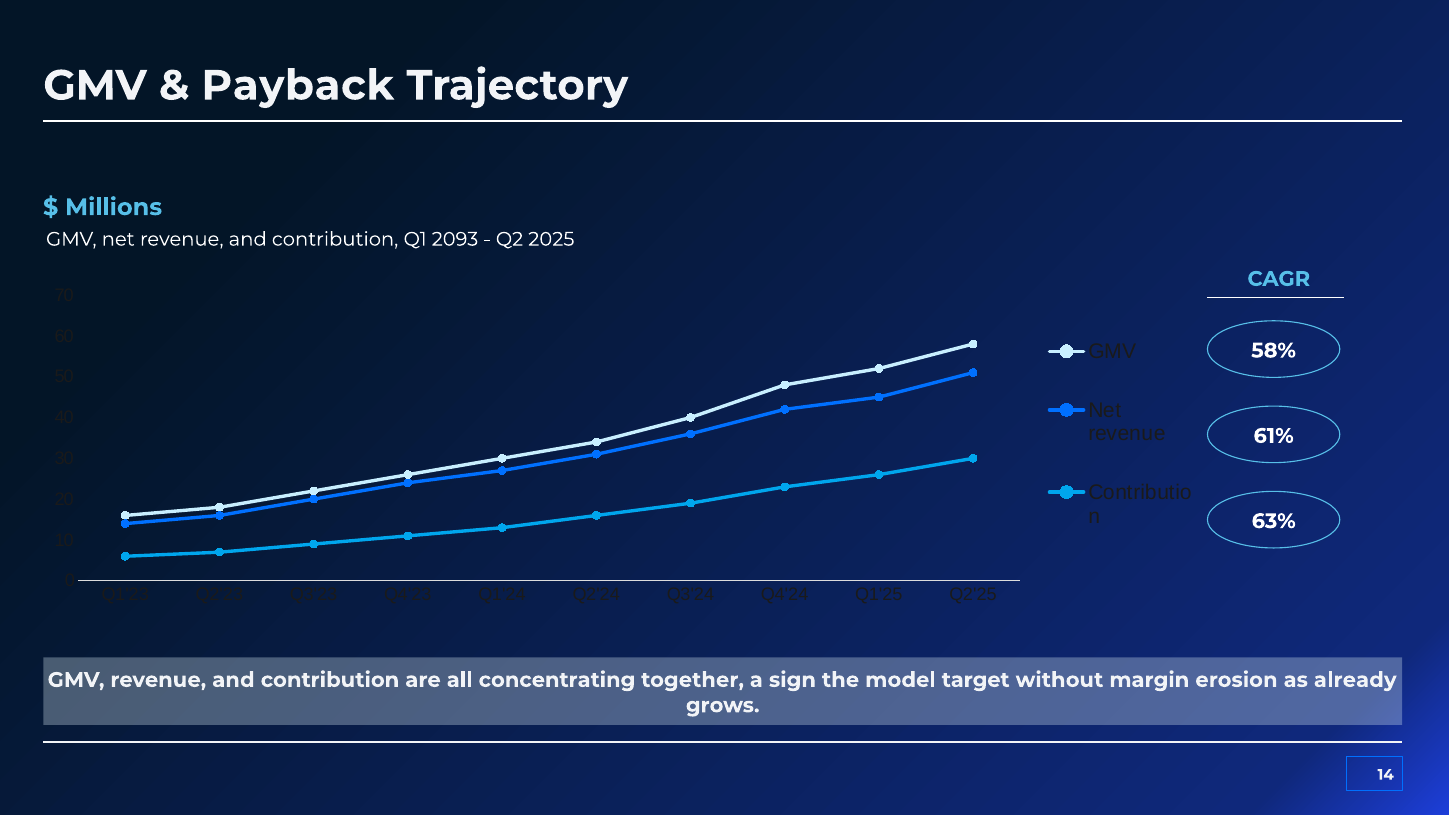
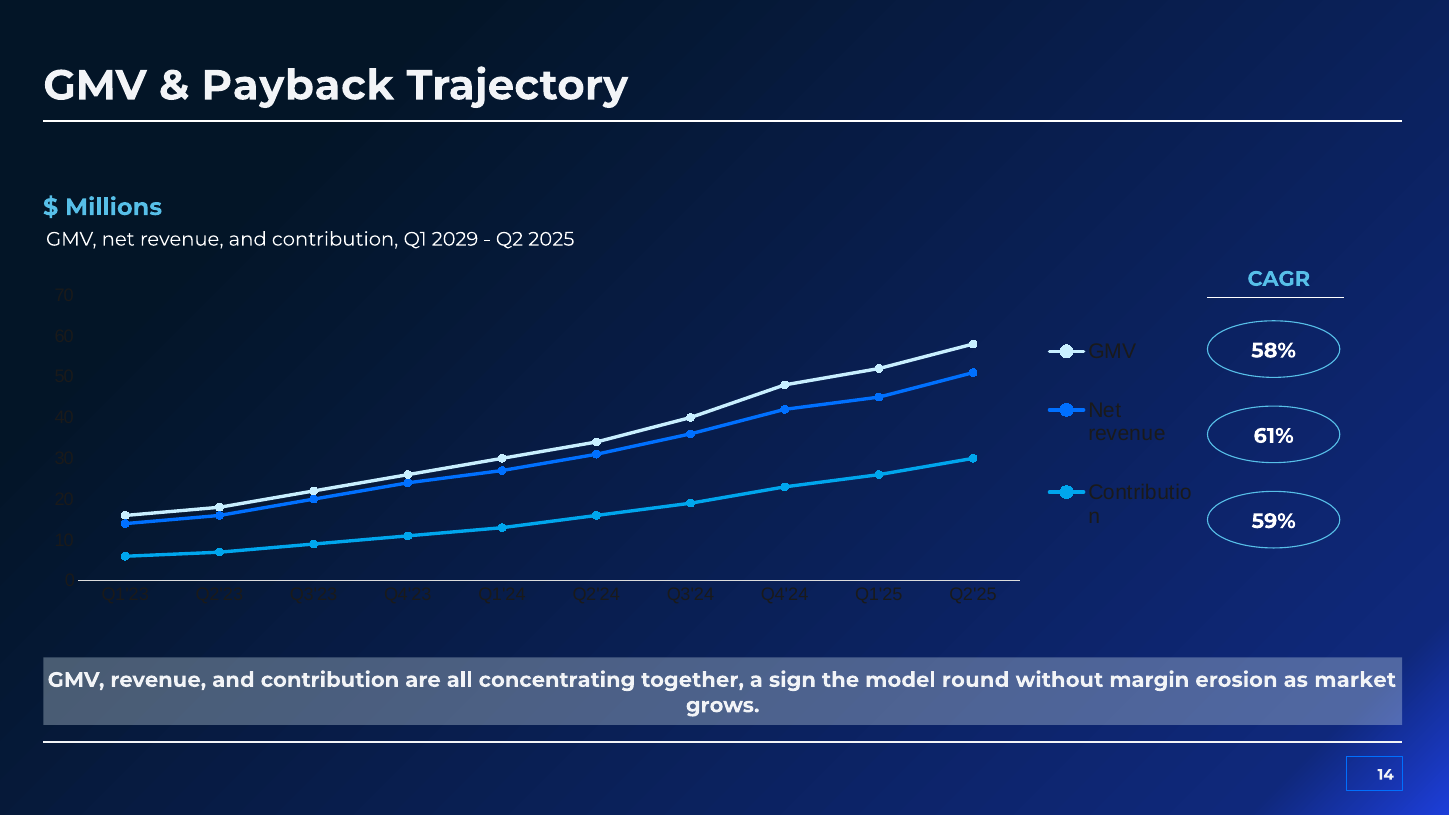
2093: 2093 -> 2029 (455, 239)
63%: 63% -> 59% (1274, 521)
target: target -> round (976, 680)
already: already -> market (1355, 680)
